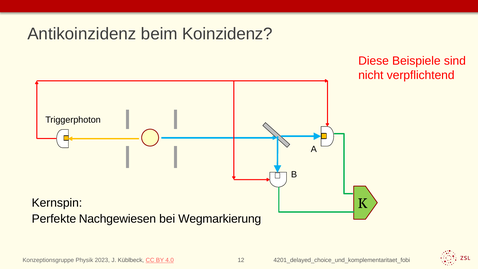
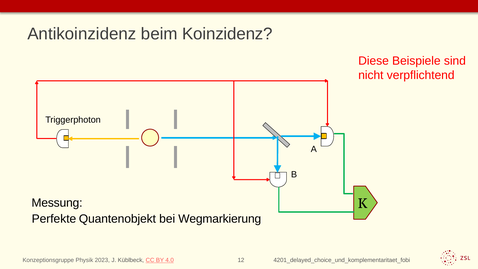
Kernspin: Kernspin -> Messung (57, 203)
Nachgewiesen: Nachgewiesen -> Quantenobjekt (117, 219)
